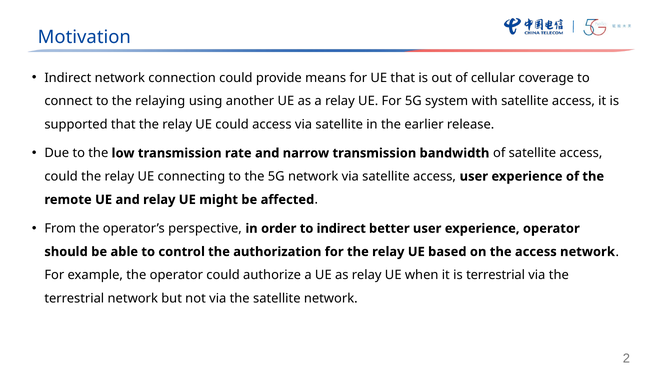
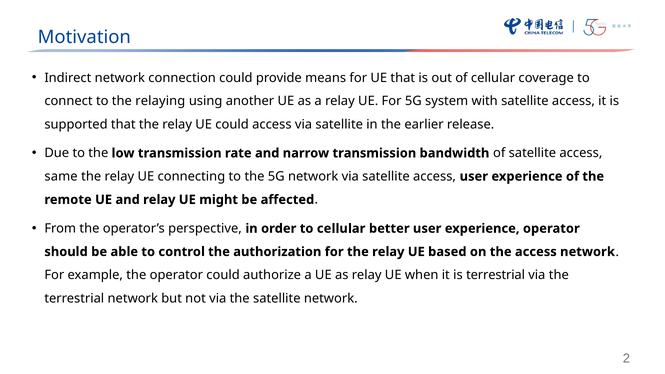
could: could -> same (61, 176)
to indirect: indirect -> cellular (341, 229)
